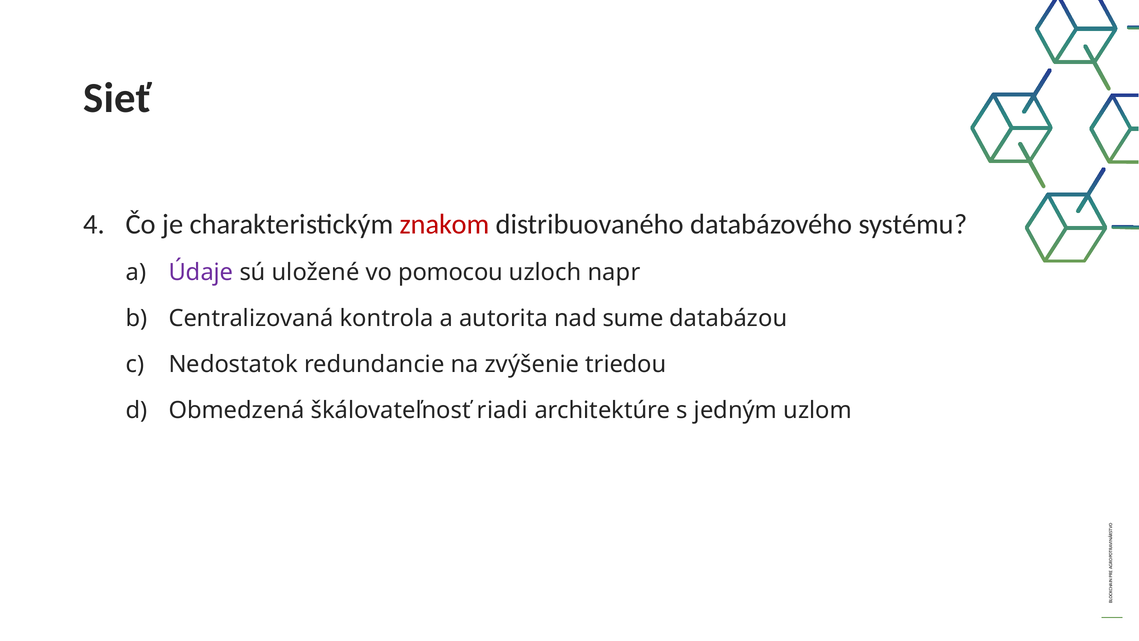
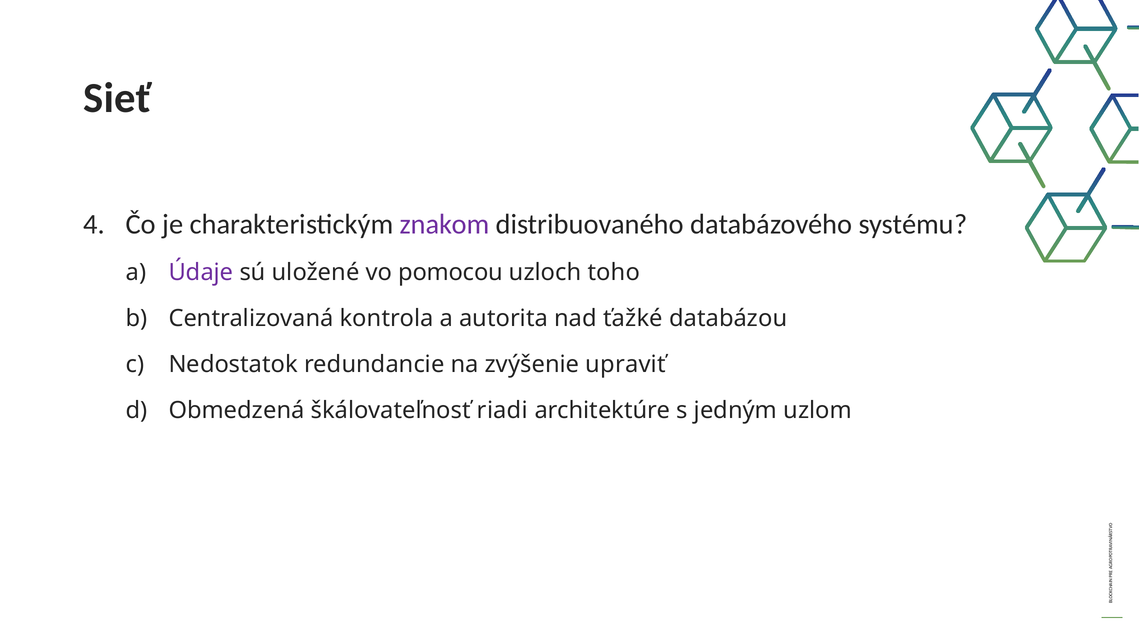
znakom colour: red -> purple (445, 224)
napr: napr -> toho (614, 273)
sume: sume -> ťažké (633, 318)
triedou: triedou -> upraviť (626, 364)
